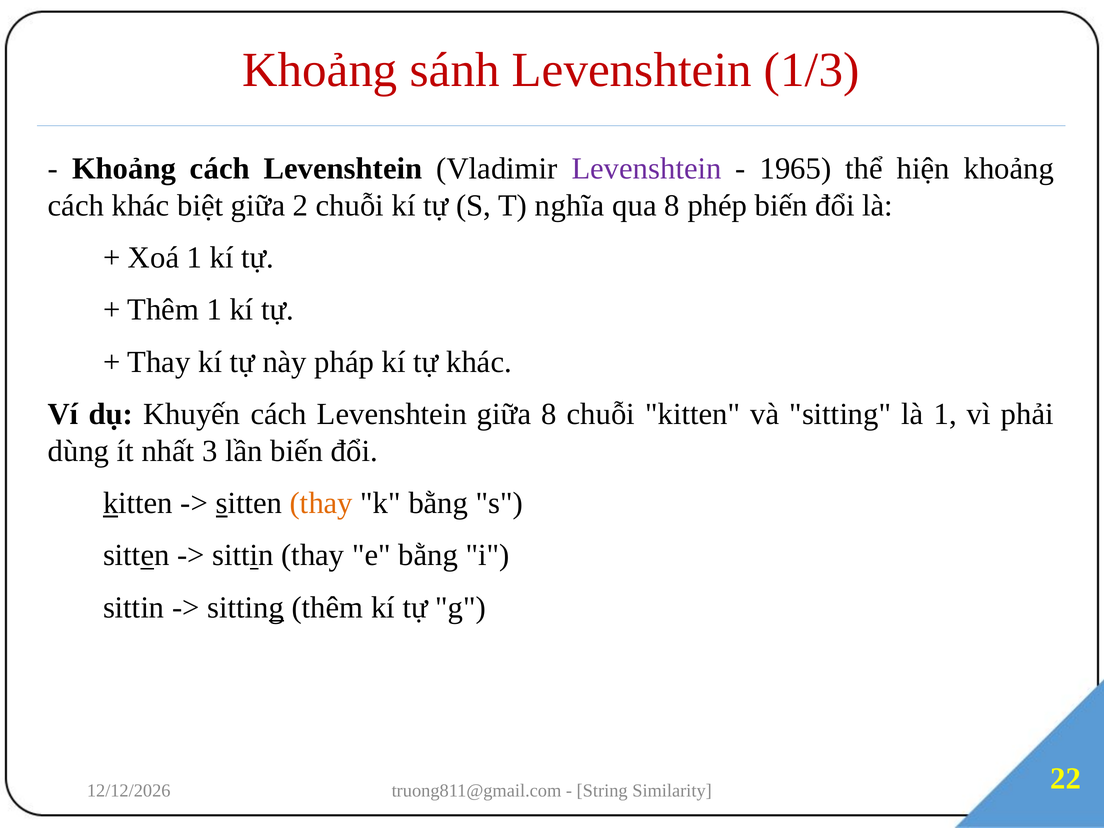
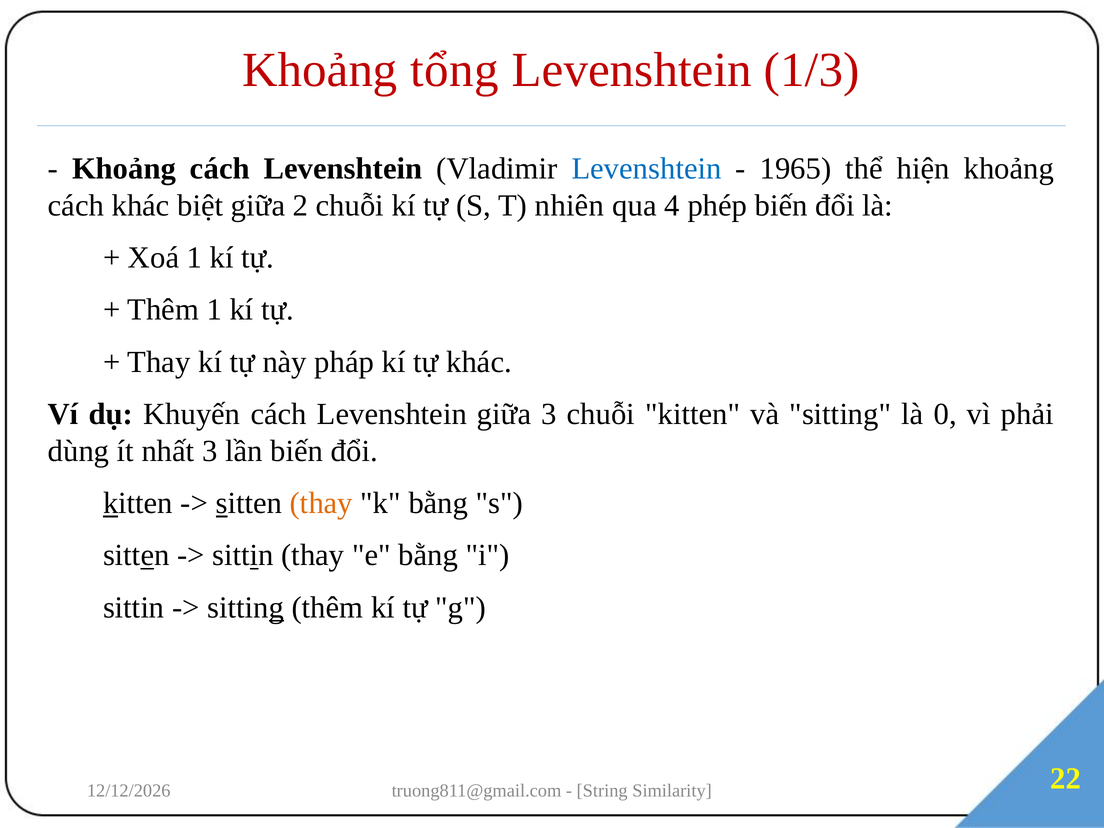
sánh: sánh -> tổng (455, 70)
Levenshtein colour: purple -> blue (647, 169)
nghĩa: nghĩa -> nhiên (570, 205)
qua 8: 8 -> 4 (672, 205)
giữa 8: 8 -> 3 (549, 414)
là 1: 1 -> 0 (945, 414)
